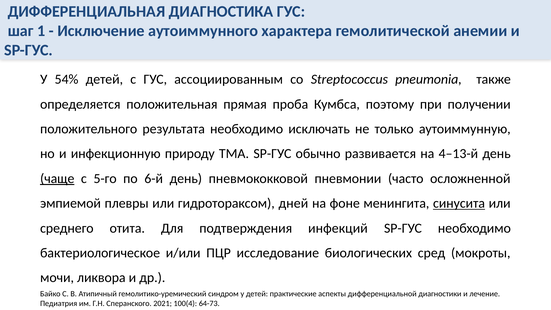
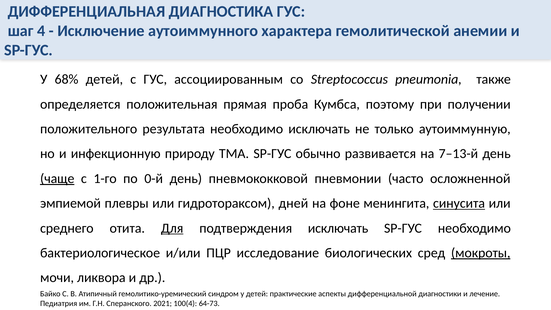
1: 1 -> 4 (41, 31)
54%: 54% -> 68% (67, 79)
4–13-й: 4–13-й -> 7–13-й (458, 154)
5-го: 5-го -> 1-го (105, 178)
6-й: 6-й -> 0-й (154, 178)
Для underline: none -> present (172, 228)
подтверждения инфекций: инфекций -> исключать (338, 228)
мокроты underline: none -> present (481, 253)
